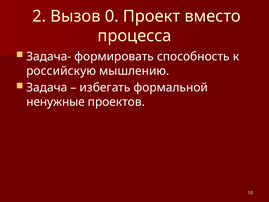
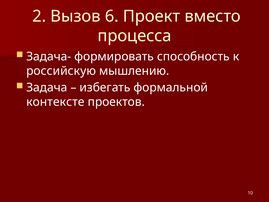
0: 0 -> 6 (112, 16)
ненужные: ненужные -> контексте (55, 102)
